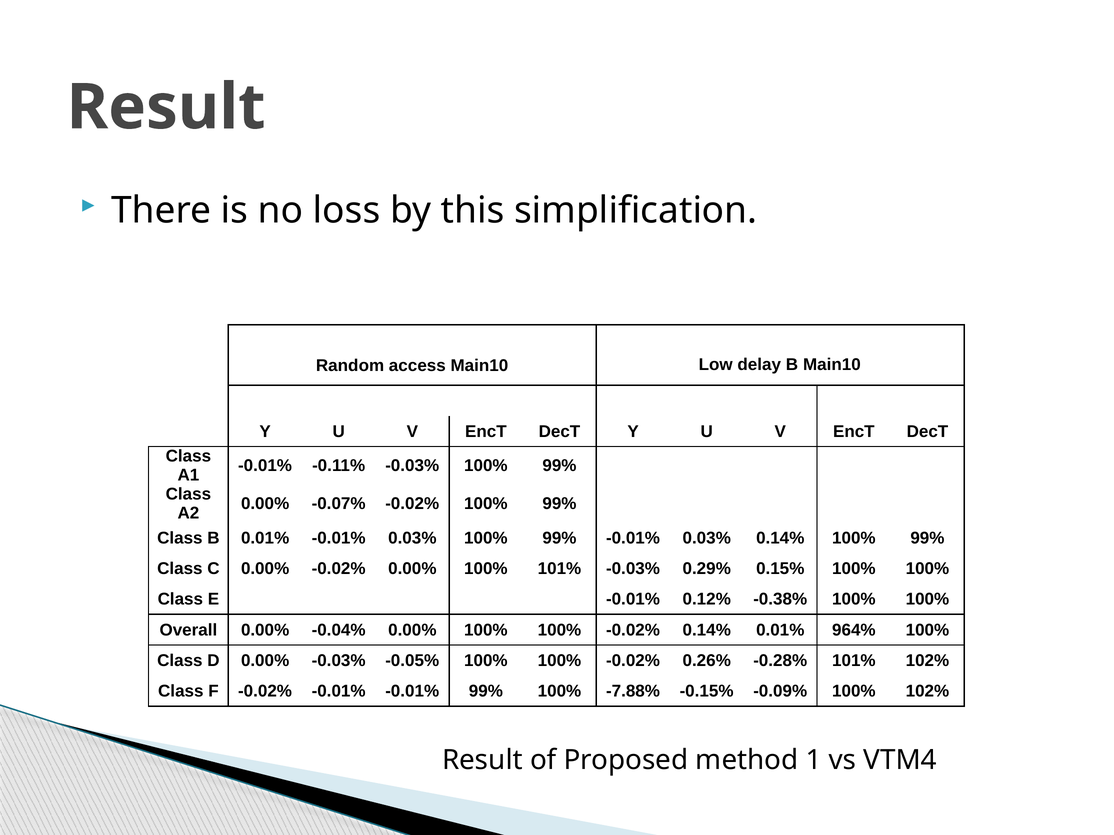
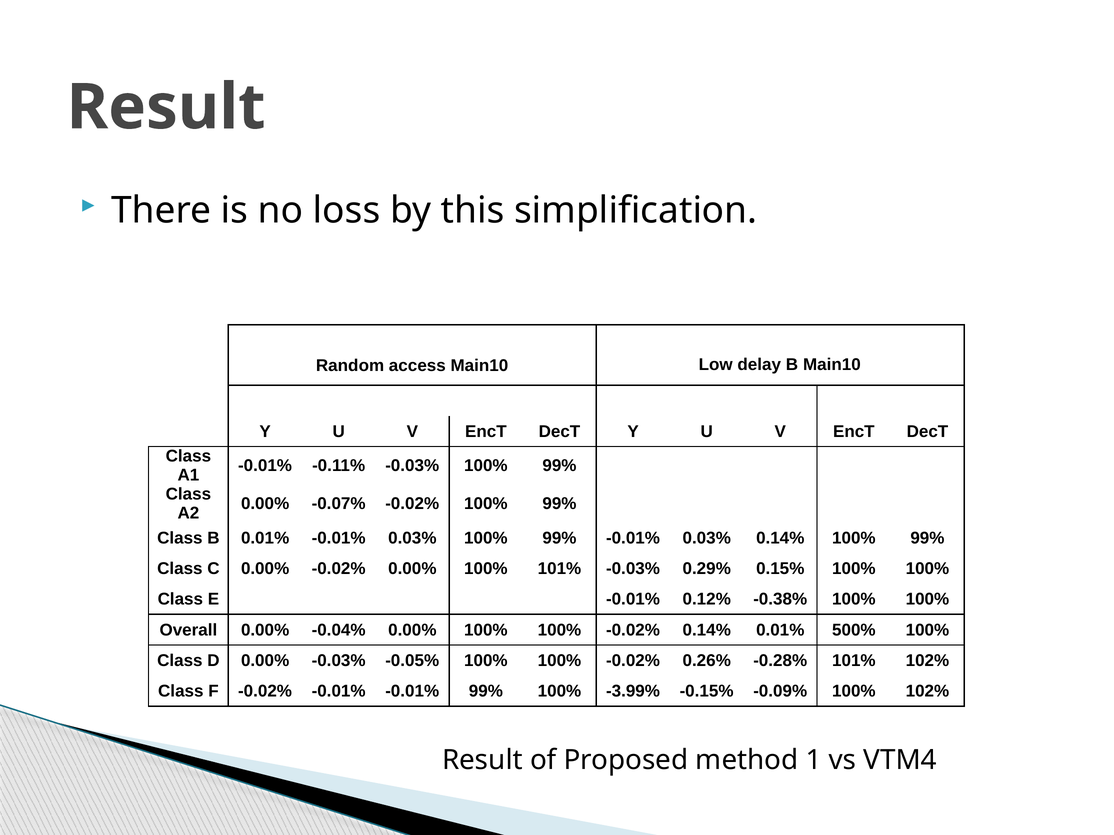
964%: 964% -> 500% (854, 630)
-7.88%: -7.88% -> -3.99% (633, 692)
